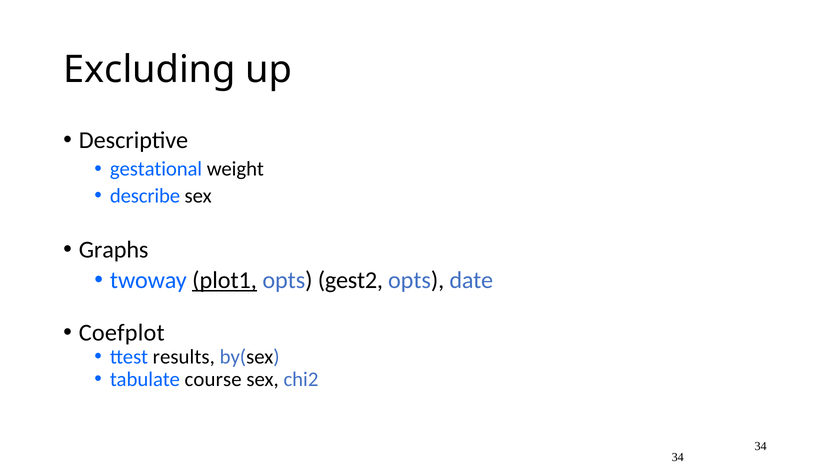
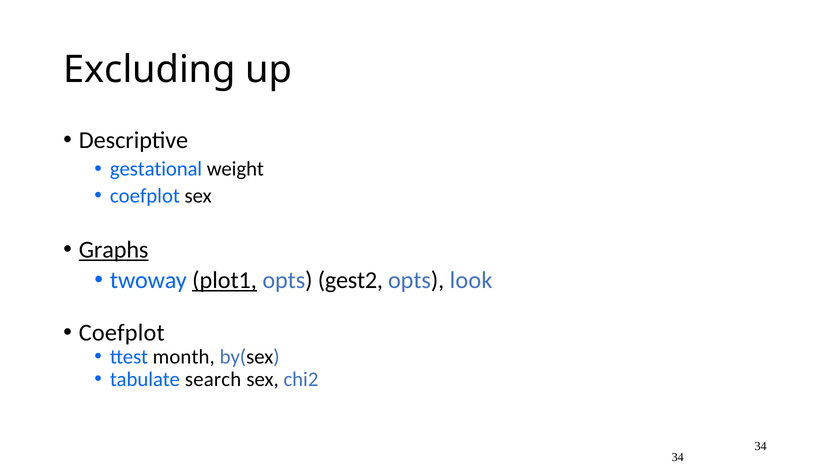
describe: describe -> coefplot (145, 196)
Graphs underline: none -> present (114, 250)
date: date -> look (471, 280)
results: results -> month (184, 357)
course: course -> search (213, 379)
